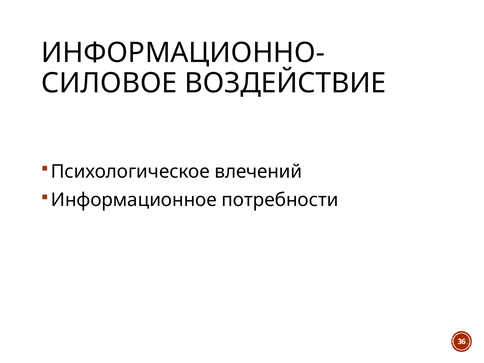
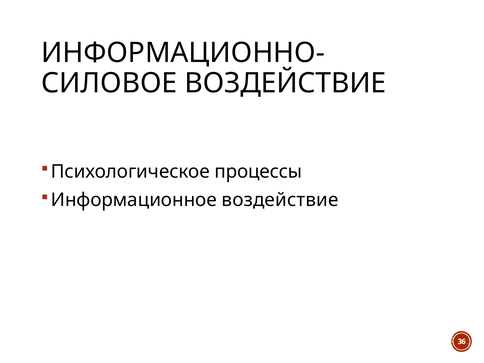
влечений: влечений -> процессы (258, 172)
Информационное потребности: потребности -> воздействие (280, 200)
